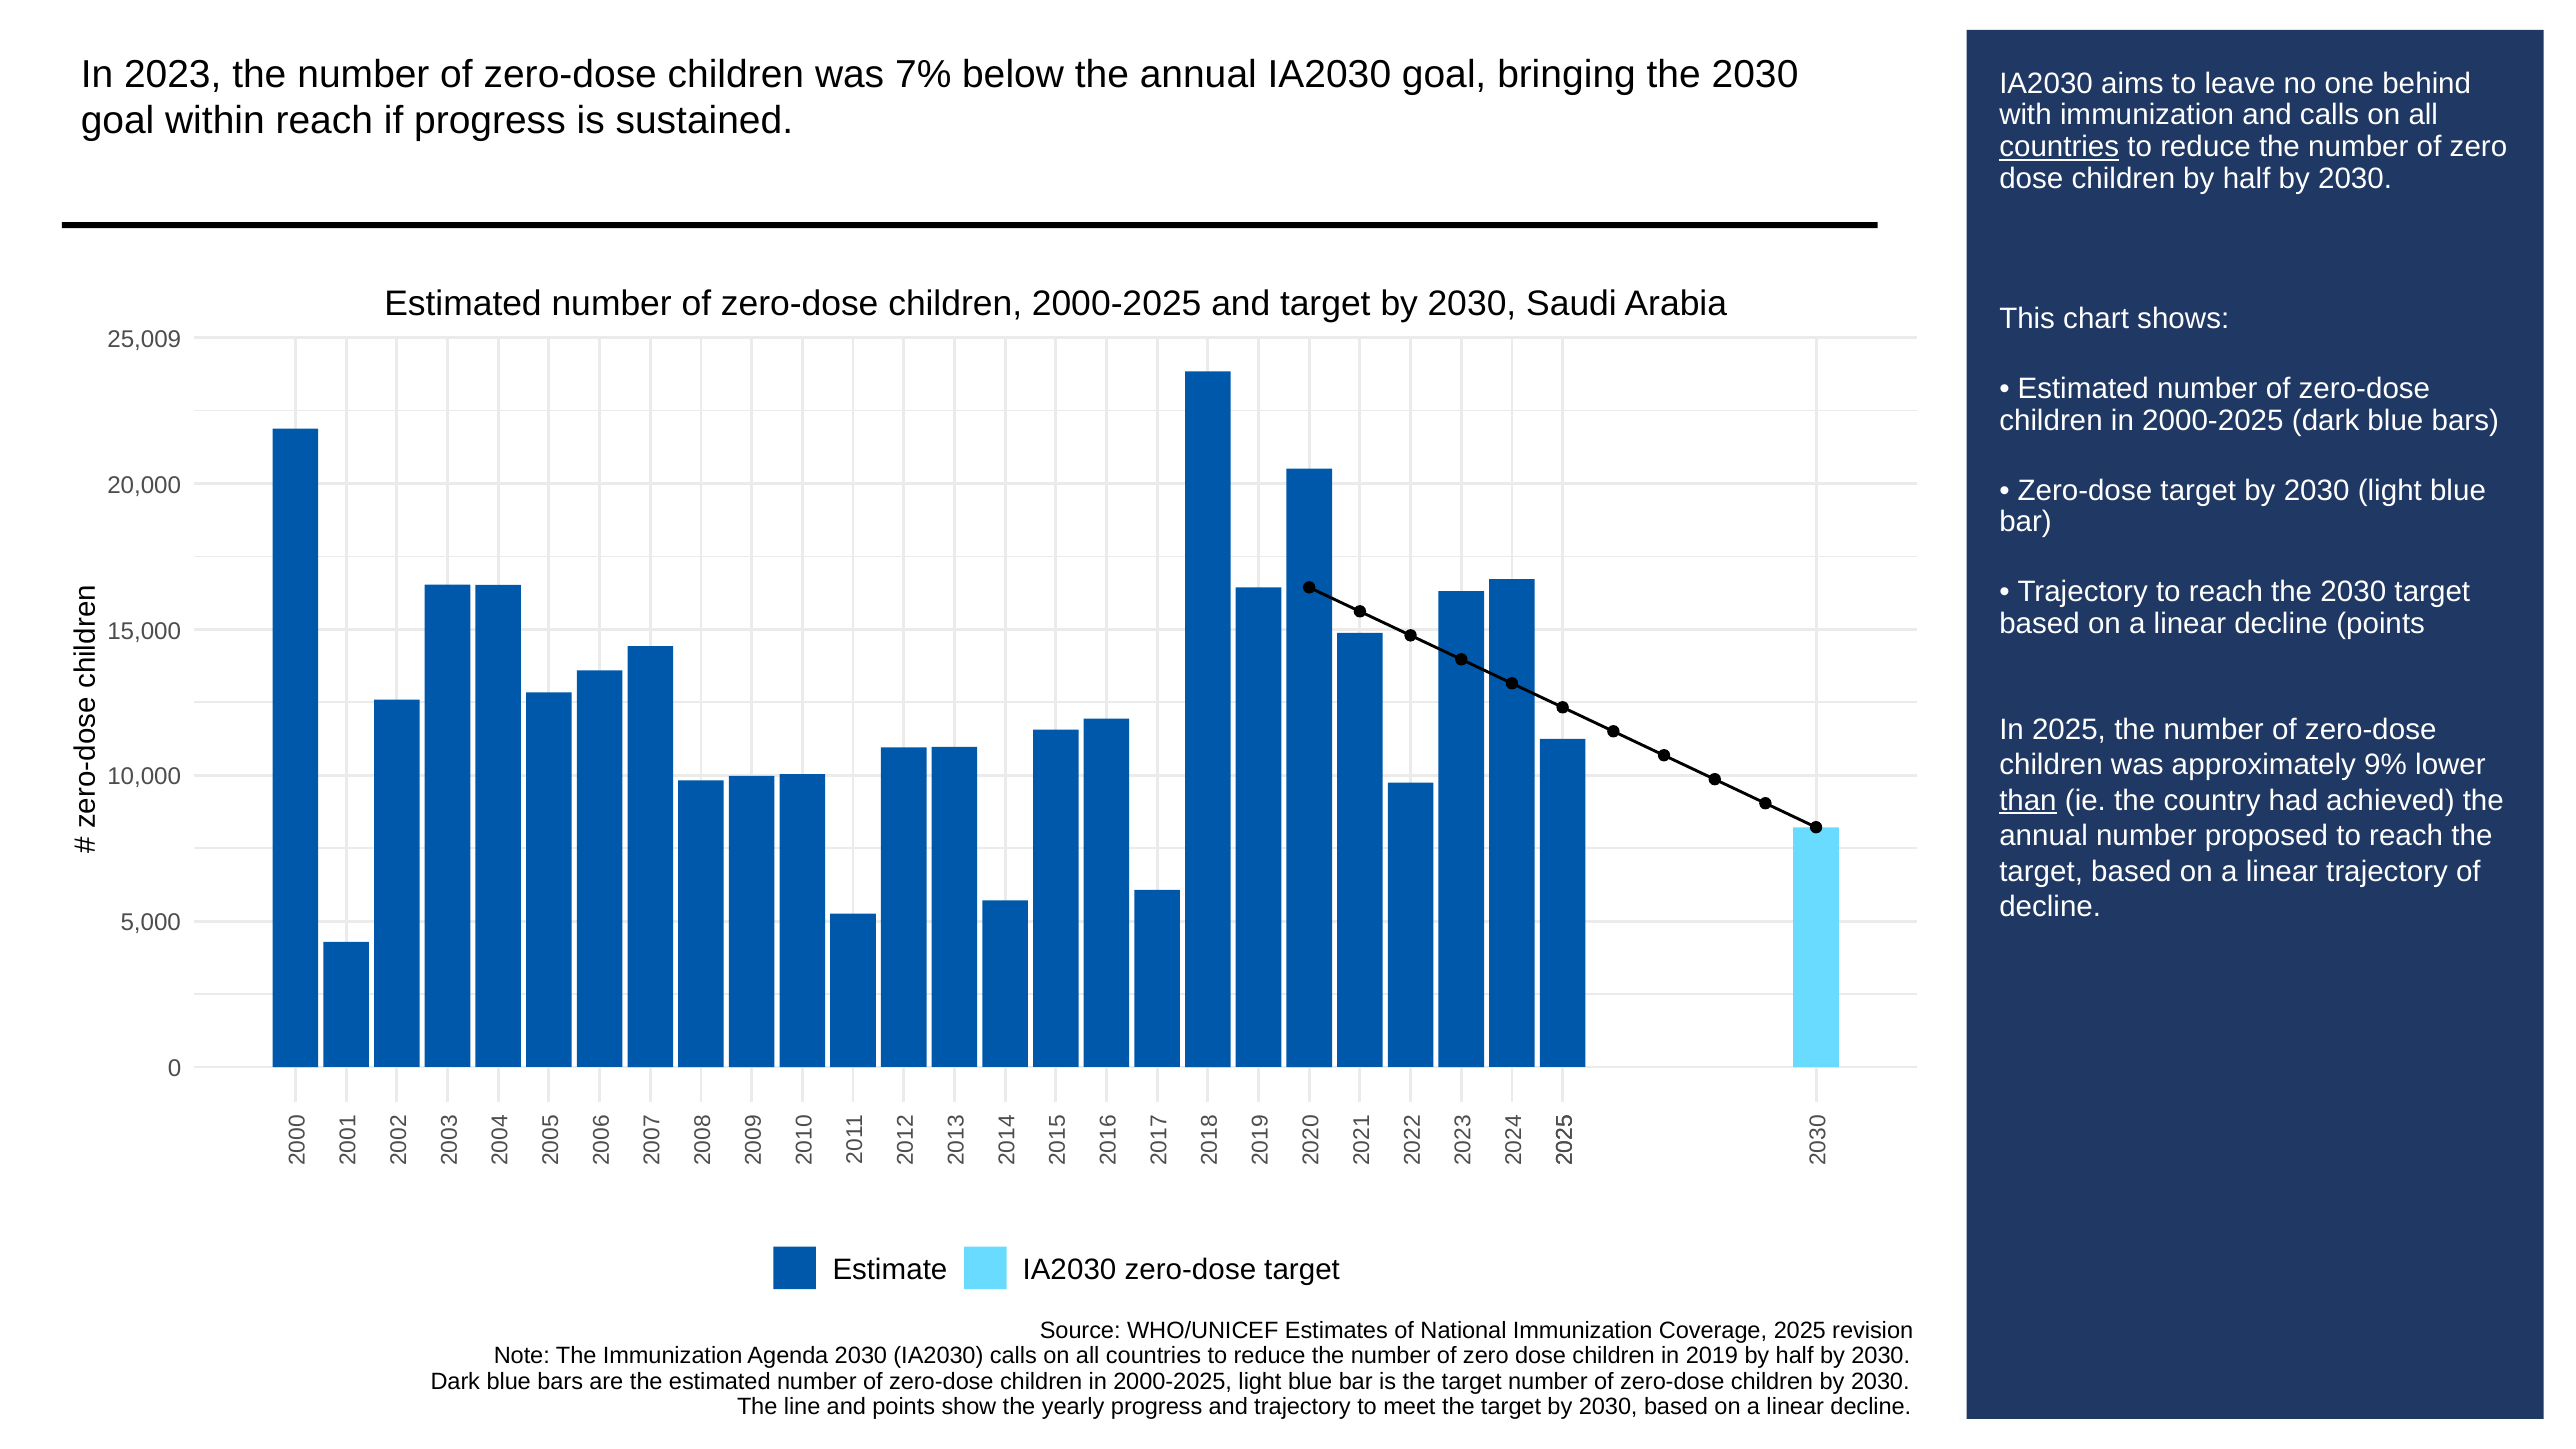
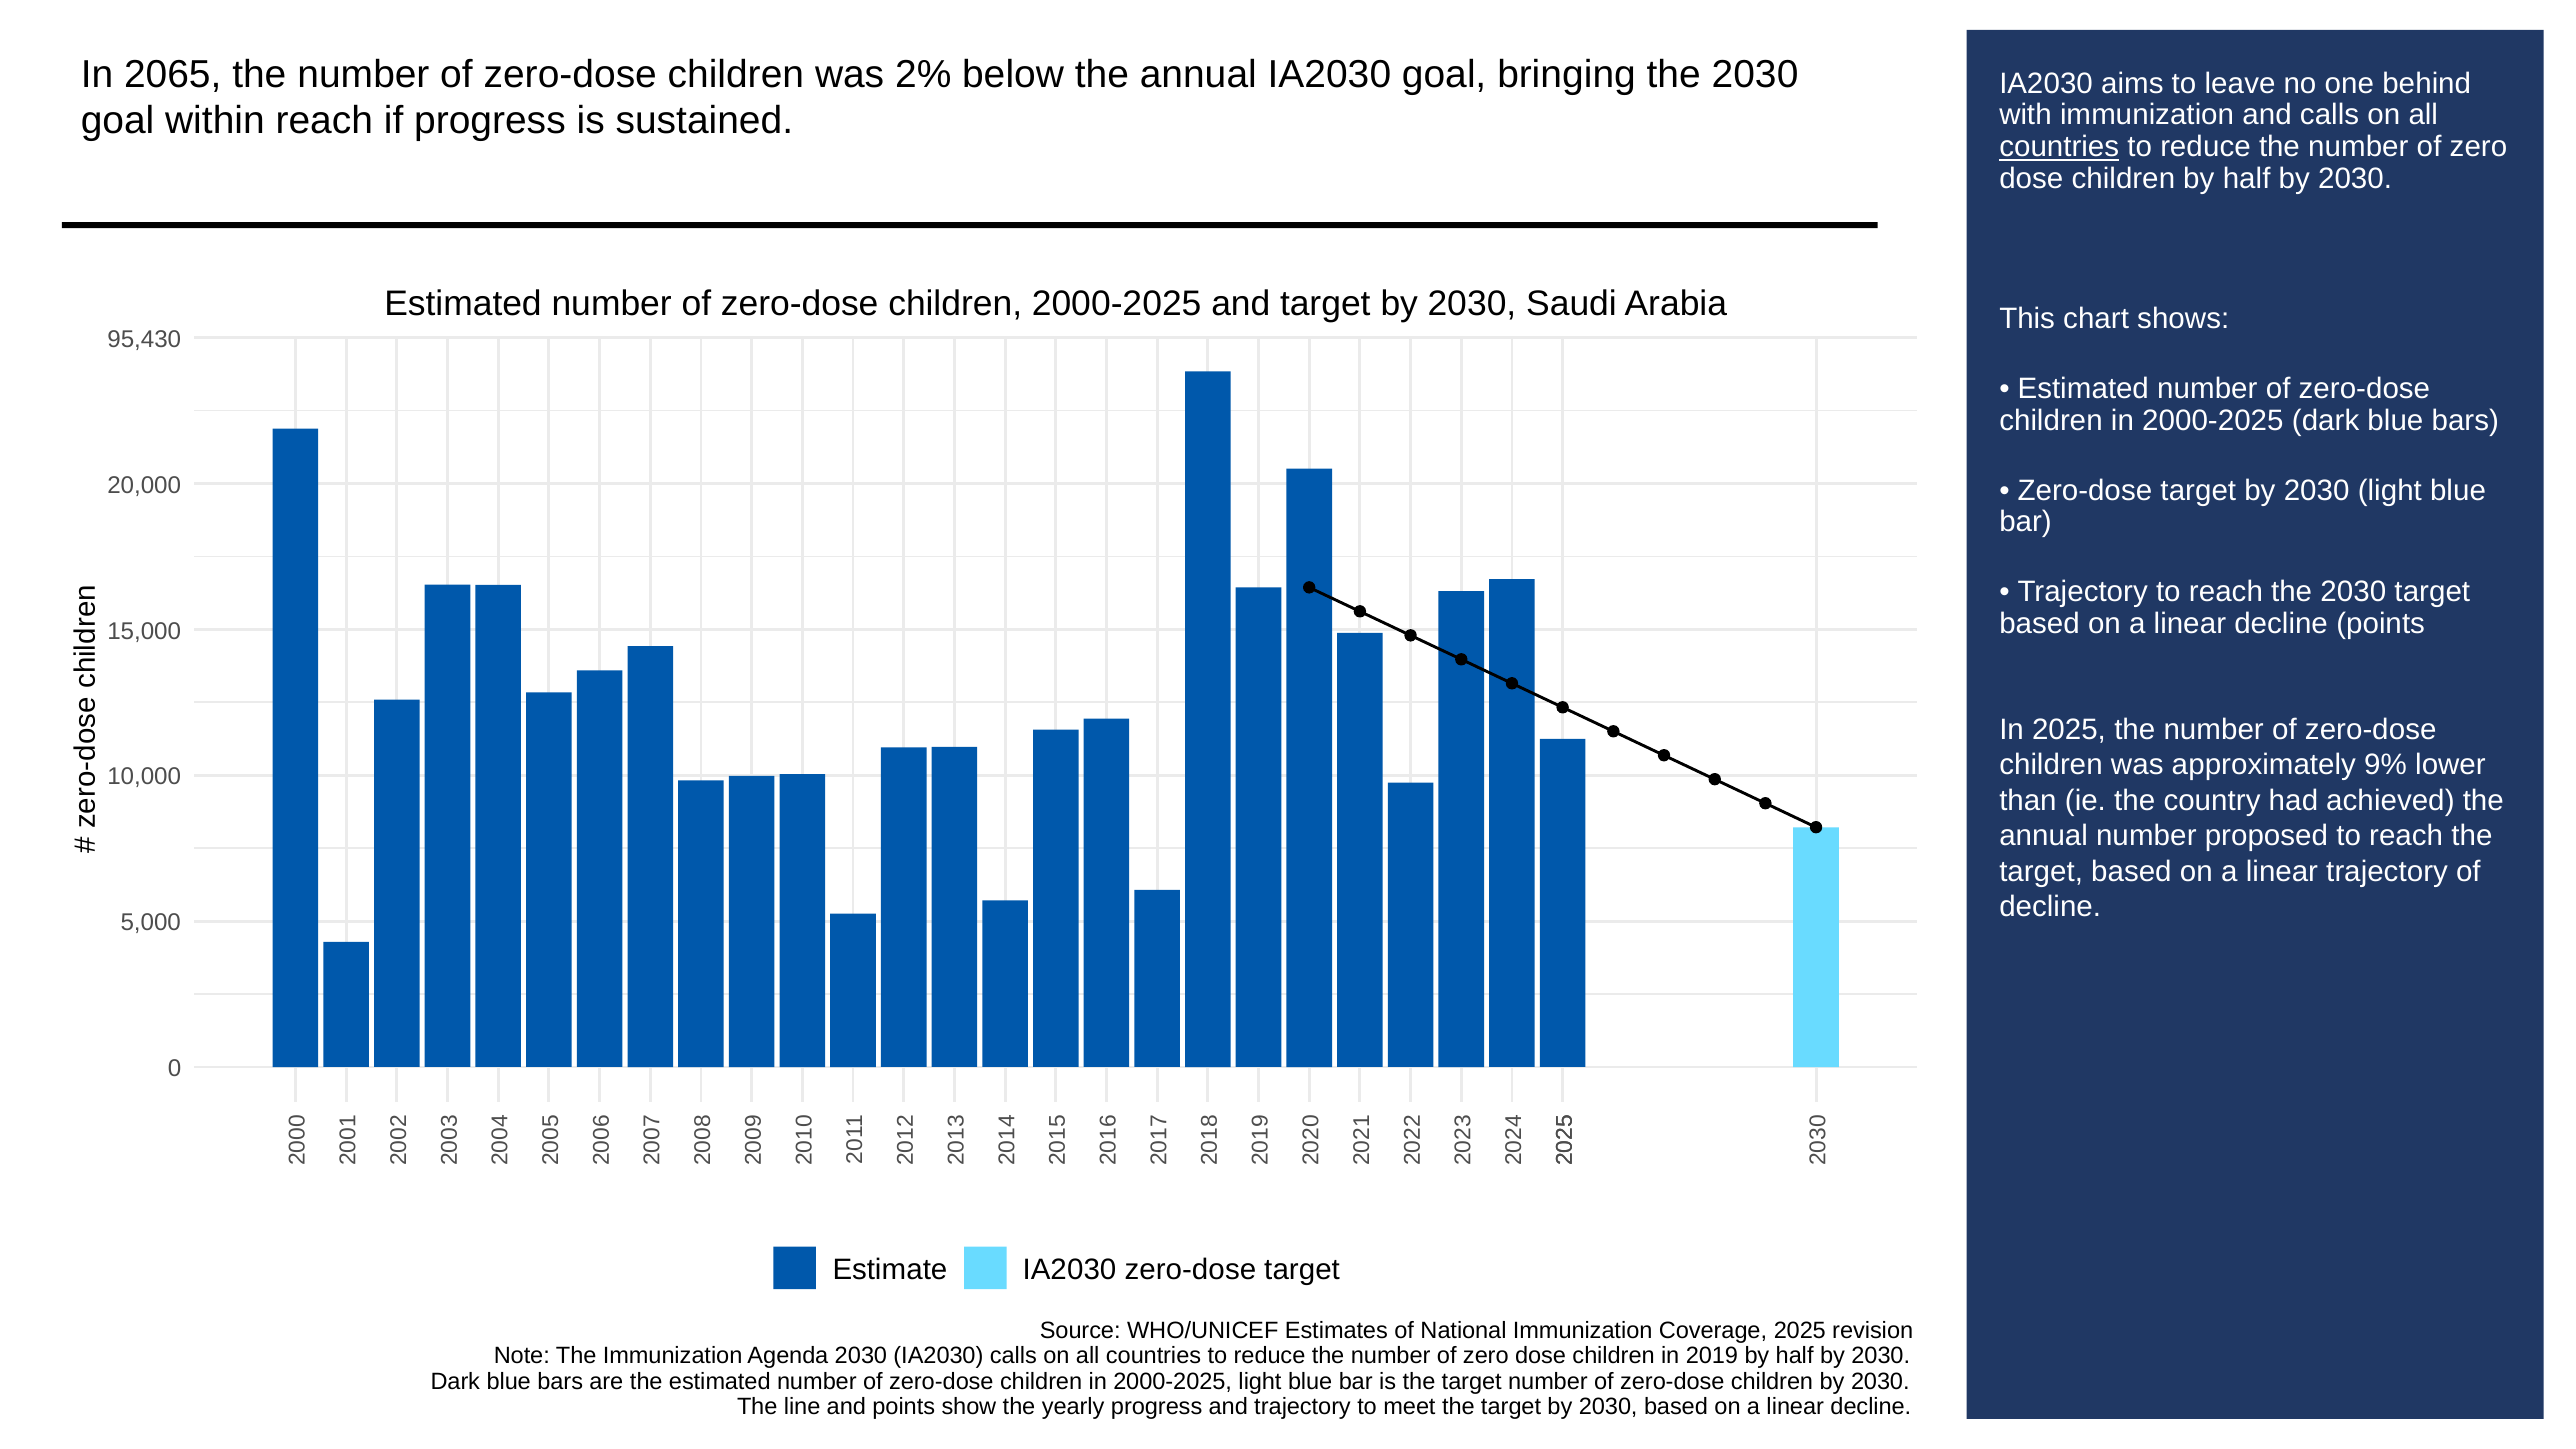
2023: 2023 -> 2065 (173, 74)
7%: 7% -> 2% (923, 74)
25,009: 25,009 -> 95,430 (144, 339)
than underline: present -> none (2028, 801)
